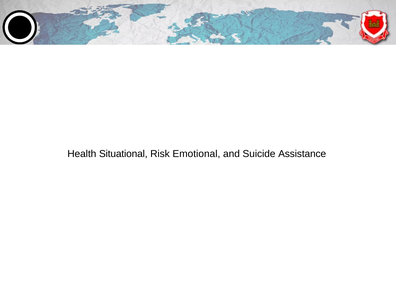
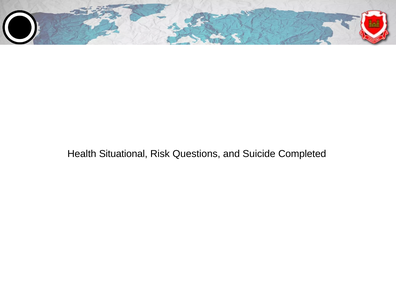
Emotional: Emotional -> Questions (196, 154)
Assistance: Assistance -> Completed (302, 154)
